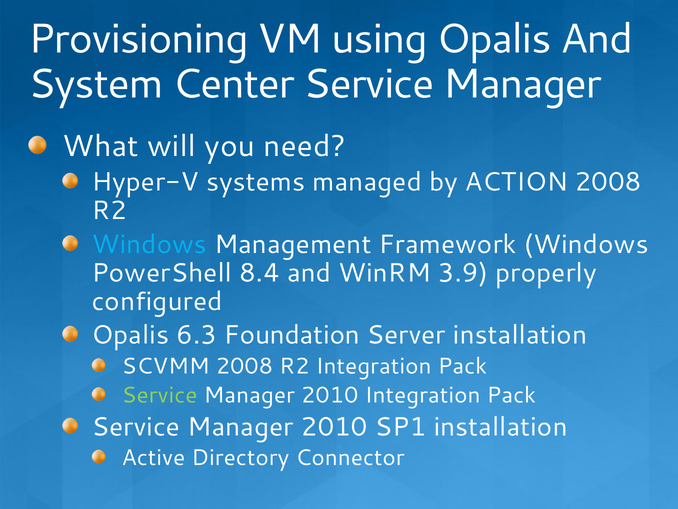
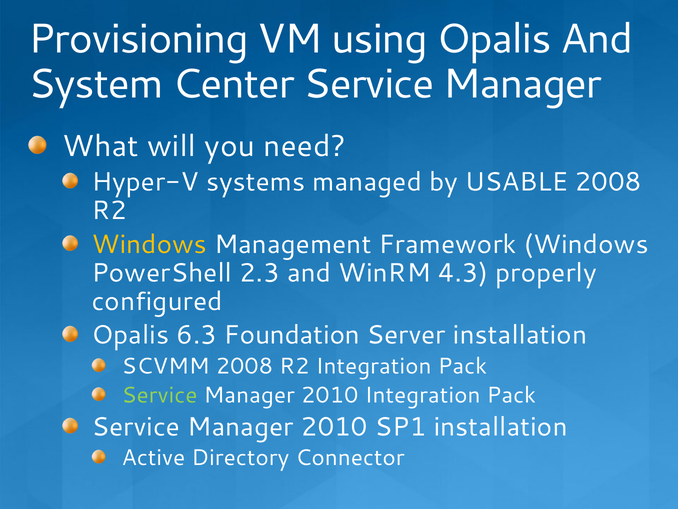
ACTION: ACTION -> USABLE (516, 182)
Windows colour: light blue -> yellow (149, 244)
8.4: 8.4 -> 2.3 (260, 273)
3.9: 3.9 -> 4.3 (463, 273)
